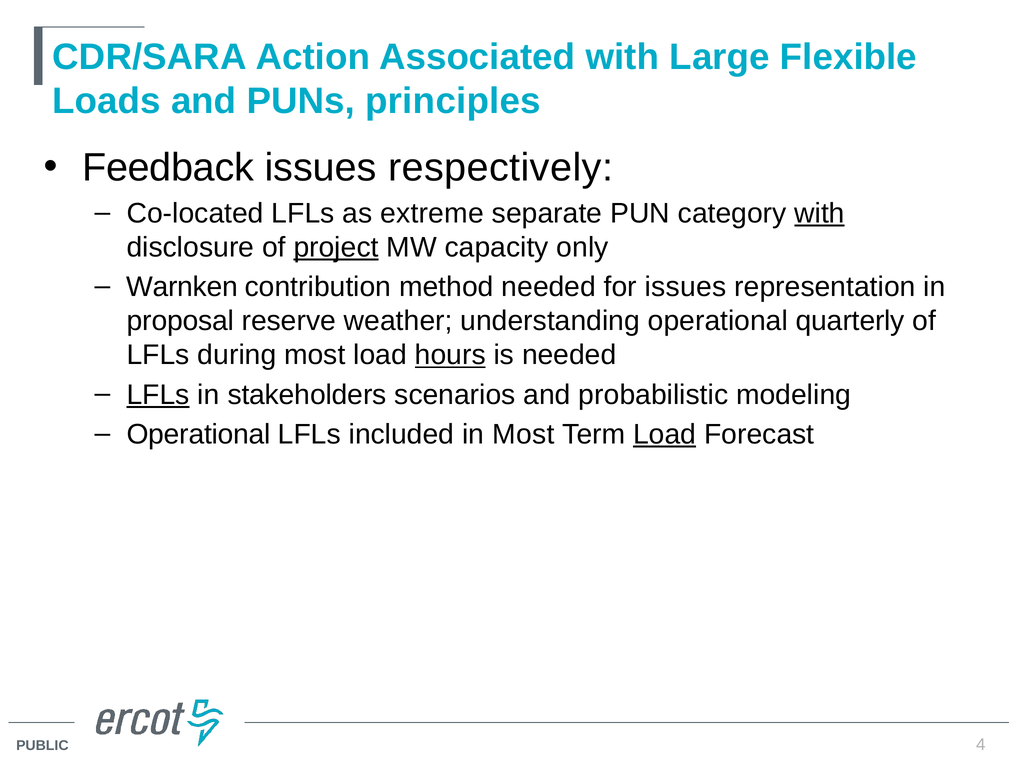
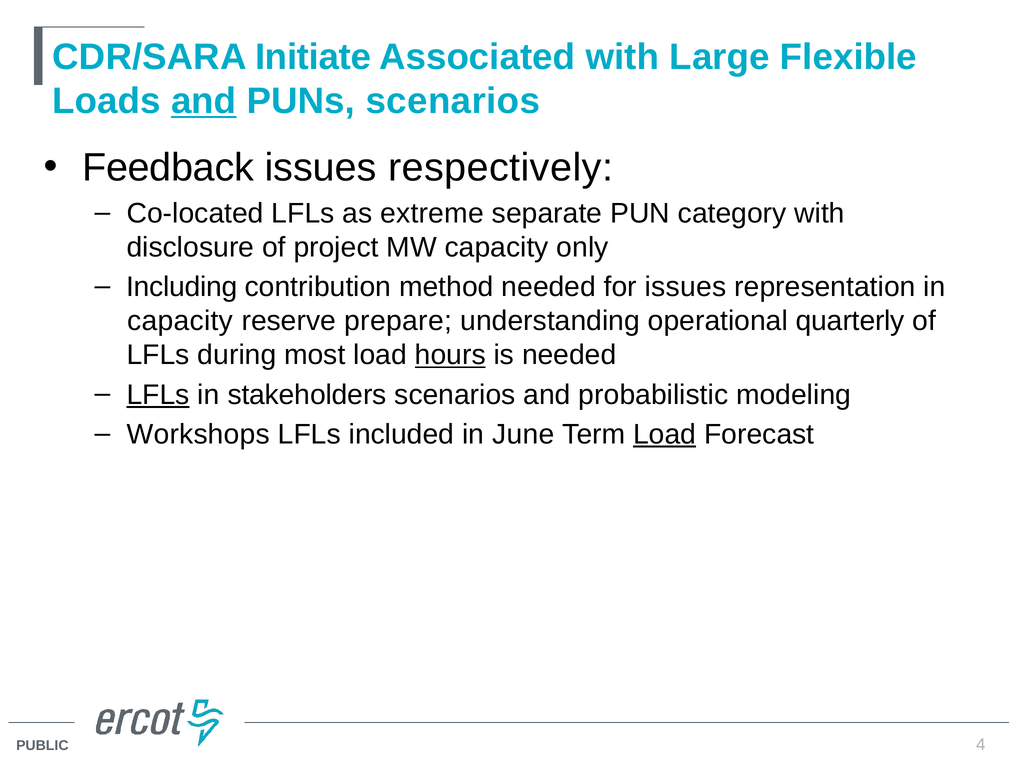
Action: Action -> Initiate (313, 57)
and underline: none -> present (204, 101)
PUNs principles: principles -> scenarios (453, 101)
with underline: present -> none (819, 213)
project underline: present -> none (336, 247)
Warnken: Warnken -> Including (182, 287)
proposal: proposal -> capacity (180, 321)
weather: weather -> prepare (398, 321)
Operational: Operational -> Workshops (198, 434)
in Most: Most -> June (523, 434)
